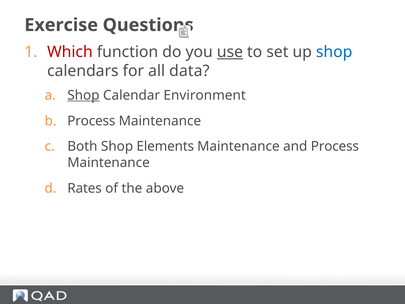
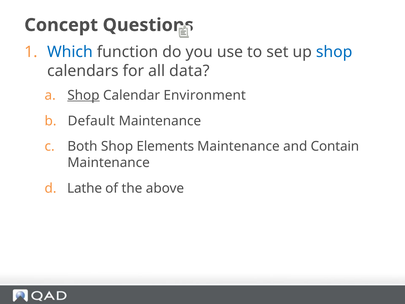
Exercise: Exercise -> Concept (61, 25)
Which colour: red -> blue (70, 52)
use underline: present -> none (230, 52)
Process: Process -> Default (91, 121)
and Process: Process -> Contain (335, 146)
Rates: Rates -> Lathe (85, 188)
